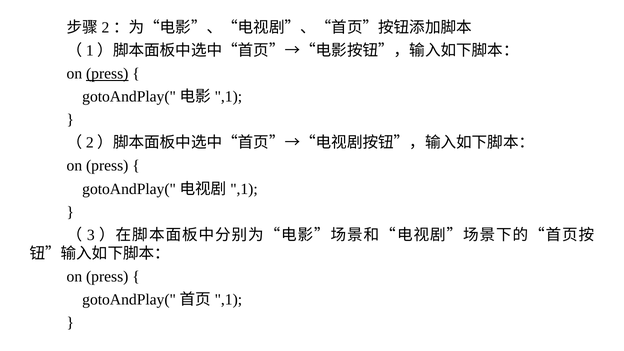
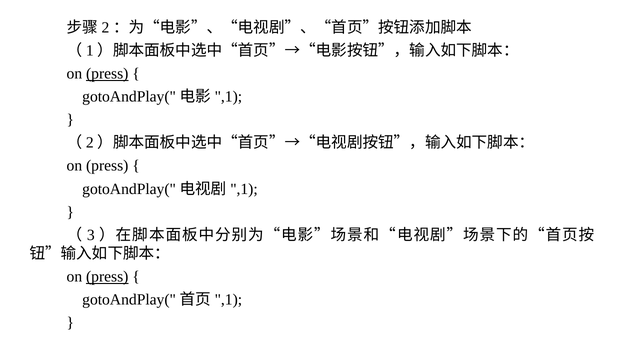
press underline: none -> present (107, 277)
